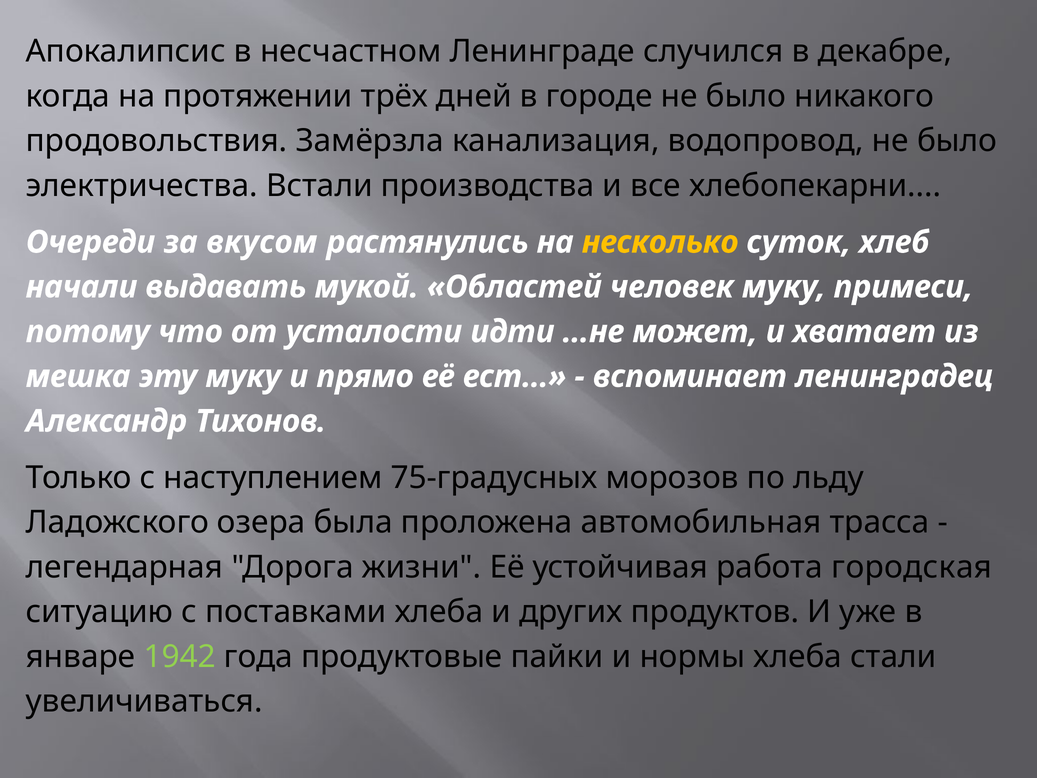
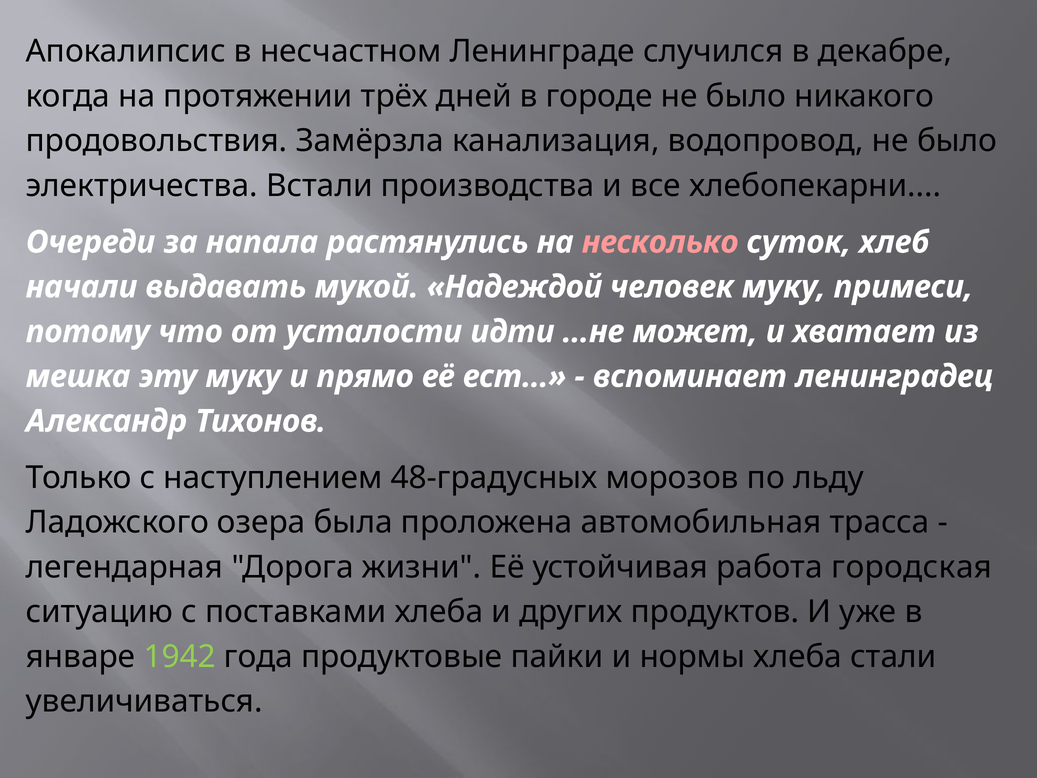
вкусом: вкусом -> напала (262, 242)
несколько colour: yellow -> pink (660, 242)
Областей: Областей -> Надеждой (515, 287)
75-градусных: 75-градусных -> 48-градусных (494, 478)
